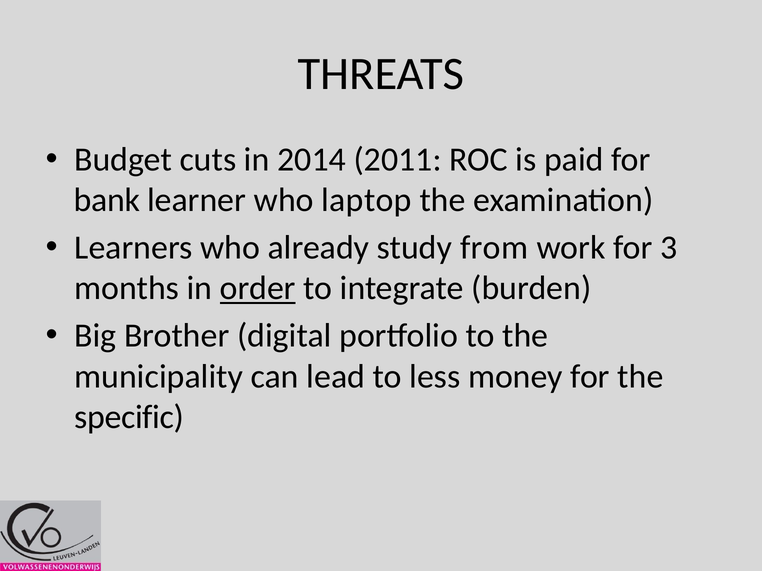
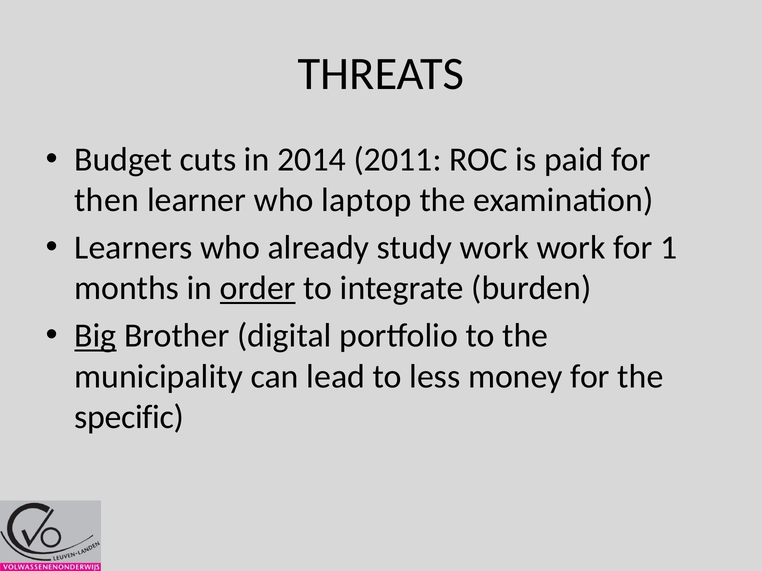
bank: bank -> then (107, 201)
study from: from -> work (494, 248)
3: 3 -> 1 (669, 248)
Big underline: none -> present (95, 336)
